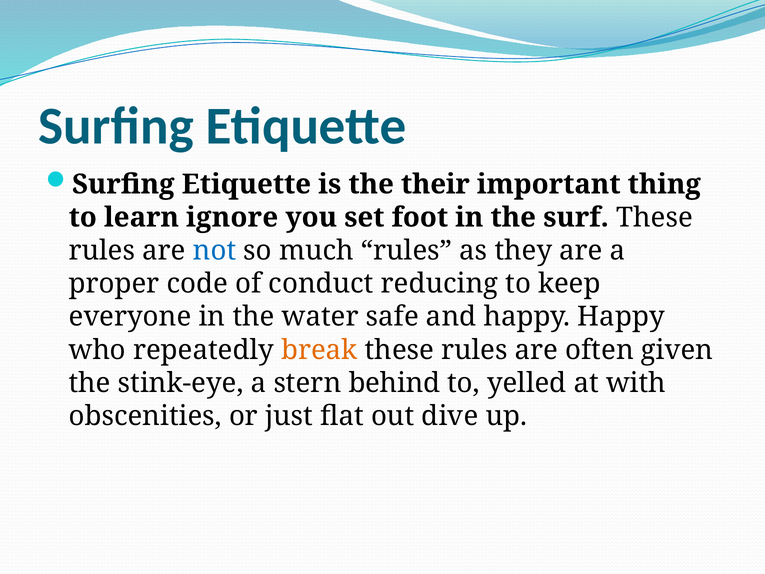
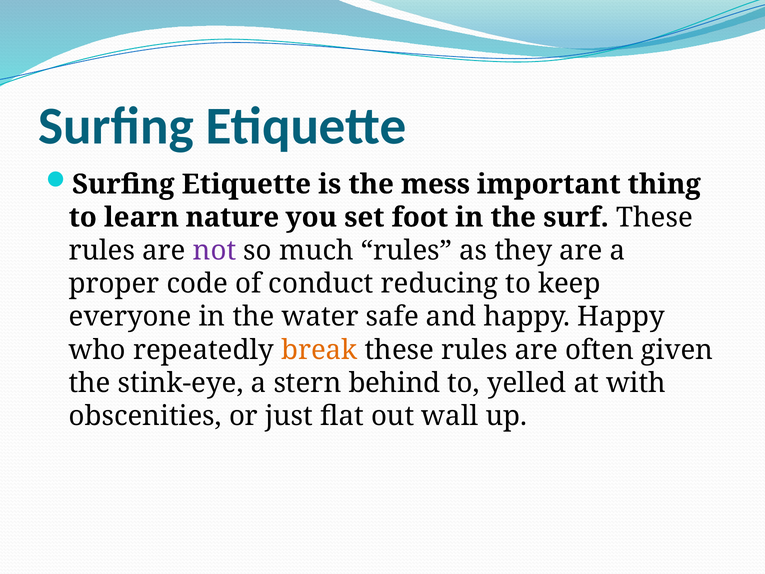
their: their -> mess (435, 184)
ignore: ignore -> nature (232, 217)
not colour: blue -> purple (215, 250)
dive: dive -> wall (450, 416)
